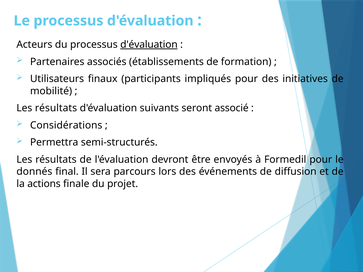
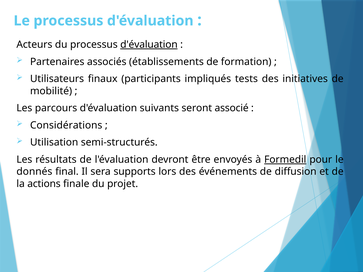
impliqués pour: pour -> tests (246, 79)
résultats: résultats -> parcours (56, 108)
Permettra: Permettra -> Utilisation (54, 142)
Formedil underline: none -> present (285, 160)
parcours: parcours -> supports (135, 172)
